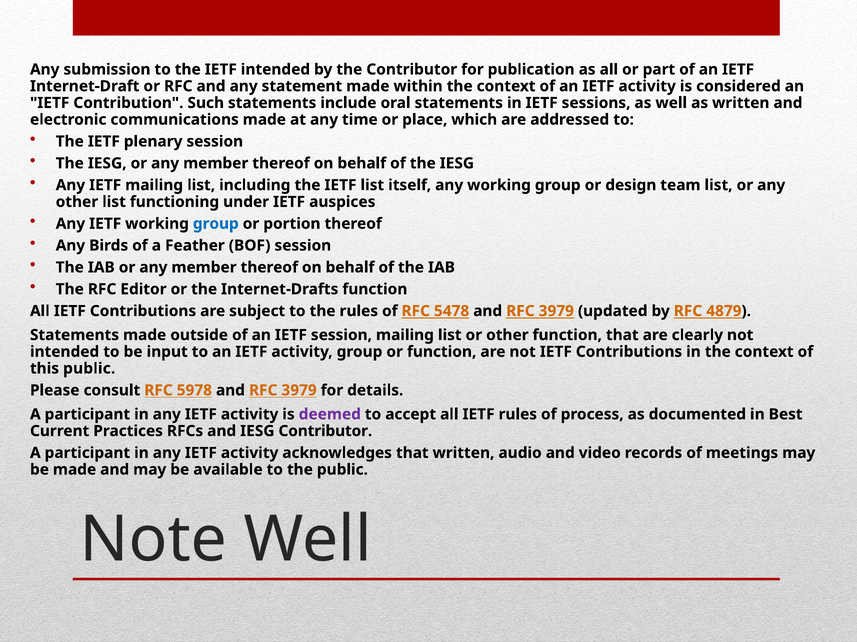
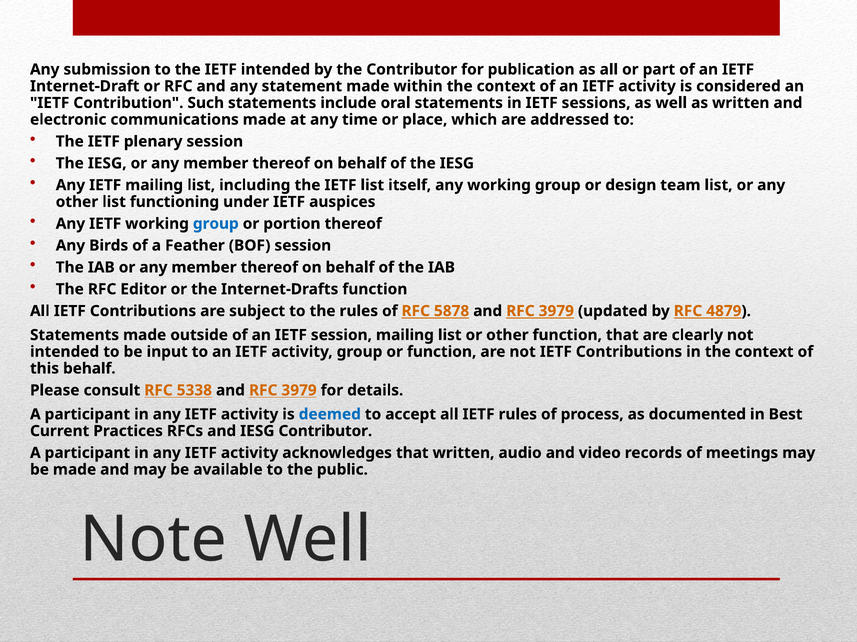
5478: 5478 -> 5878 (452, 311)
this public: public -> behalf (89, 369)
5978: 5978 -> 5338 (194, 391)
deemed colour: purple -> blue (330, 415)
